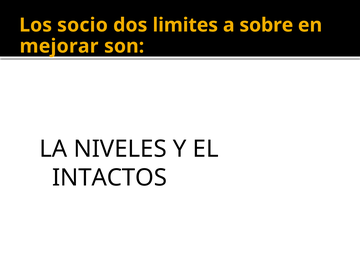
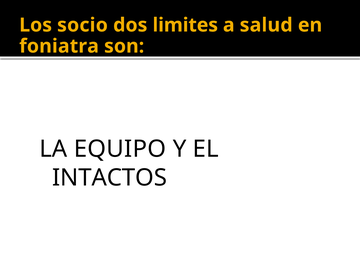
sobre: sobre -> salud (266, 25)
mejorar: mejorar -> foniatra (59, 46)
NIVELES: NIVELES -> EQUIPO (120, 149)
